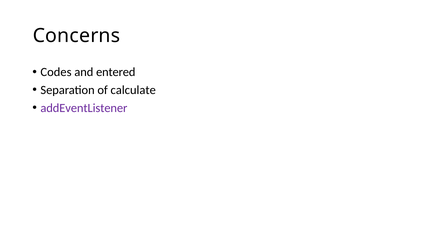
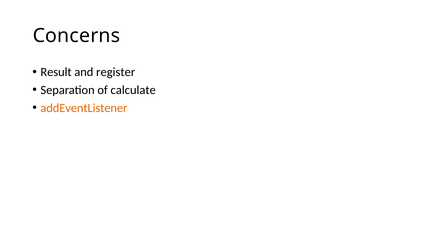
Codes: Codes -> Result (56, 72)
entered: entered -> register (116, 72)
addEventListener colour: purple -> orange (84, 108)
